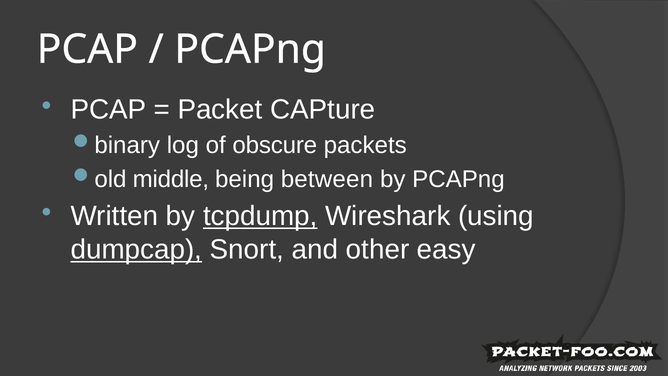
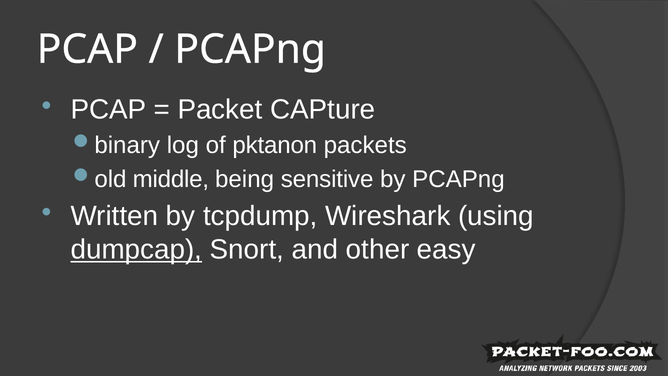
obscure: obscure -> pktanon (275, 145)
between: between -> sensitive (327, 179)
tcpdump underline: present -> none (260, 216)
